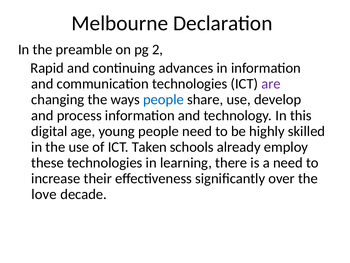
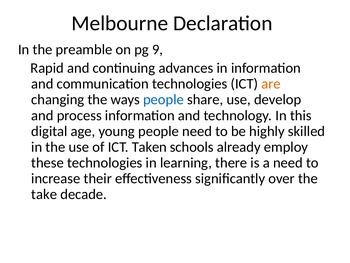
2: 2 -> 9 (158, 49)
are colour: purple -> orange (271, 84)
love: love -> take (44, 194)
